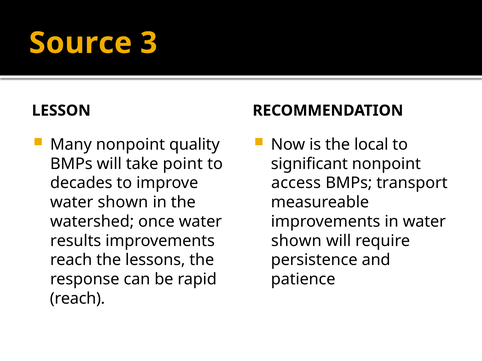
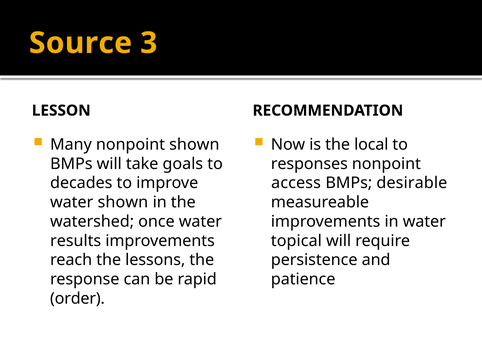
nonpoint quality: quality -> shown (194, 145)
point: point -> goals (183, 164)
significant: significant -> responses (309, 164)
transport: transport -> desirable (412, 183)
shown: shown -> topical (296, 241)
reach: reach -> order (77, 299)
